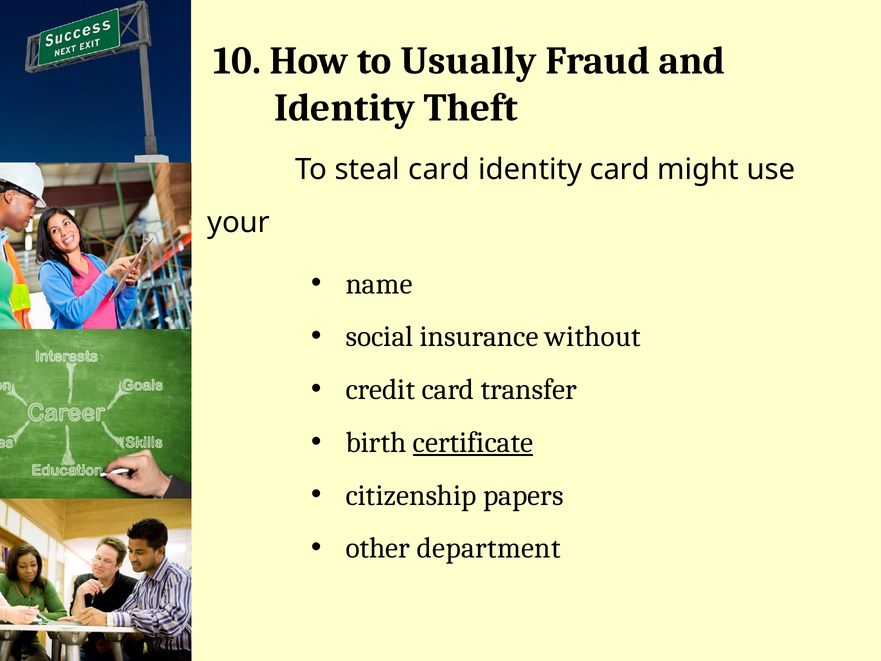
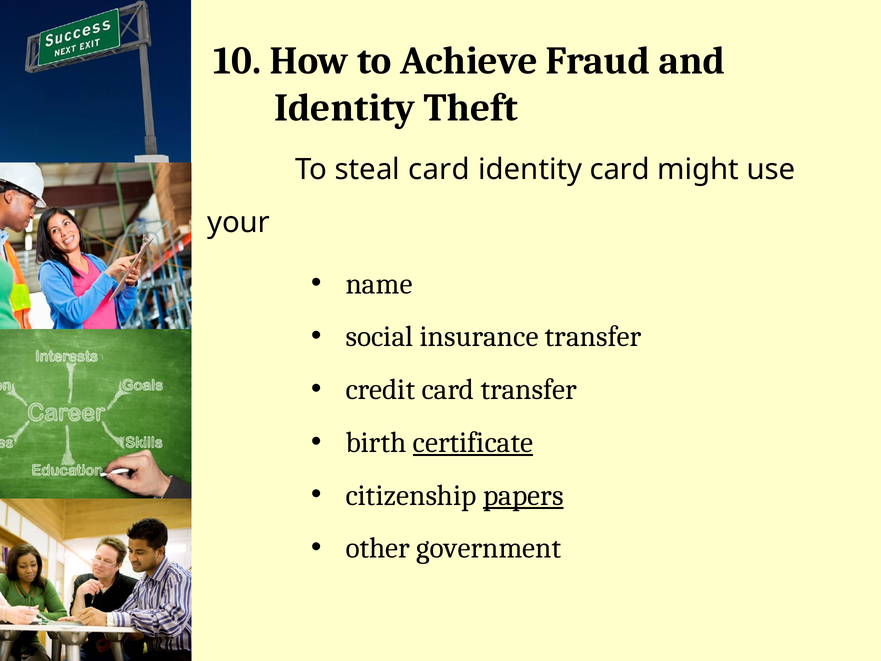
Usually: Usually -> Achieve (469, 61)
insurance without: without -> transfer (593, 337)
papers underline: none -> present (523, 495)
department: department -> government (489, 548)
